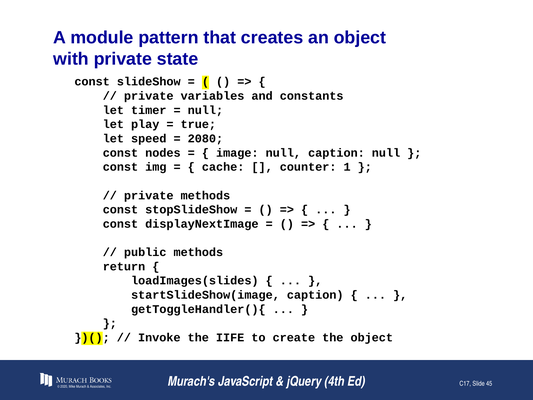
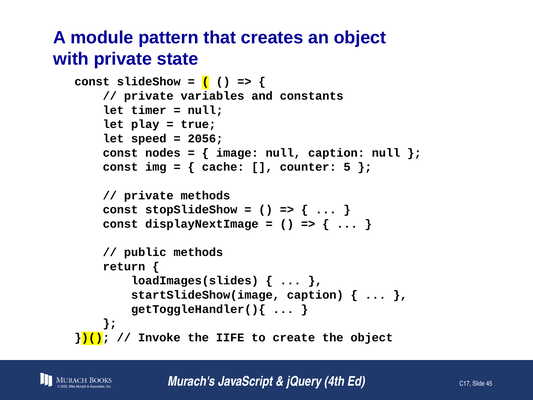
2080: 2080 -> 2056 (205, 138)
1: 1 -> 5 (347, 167)
